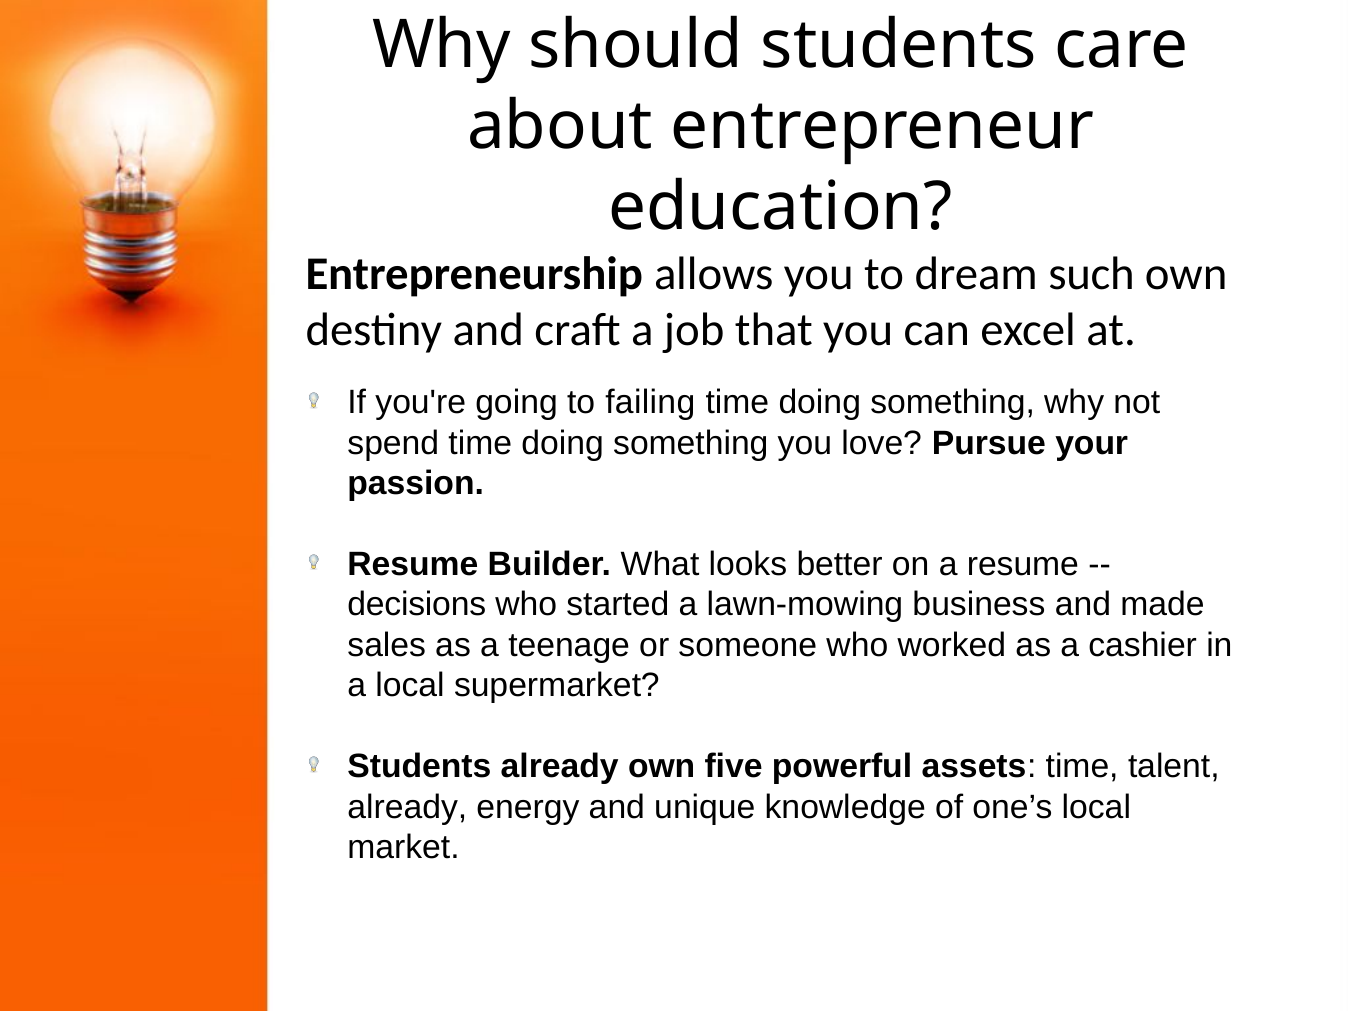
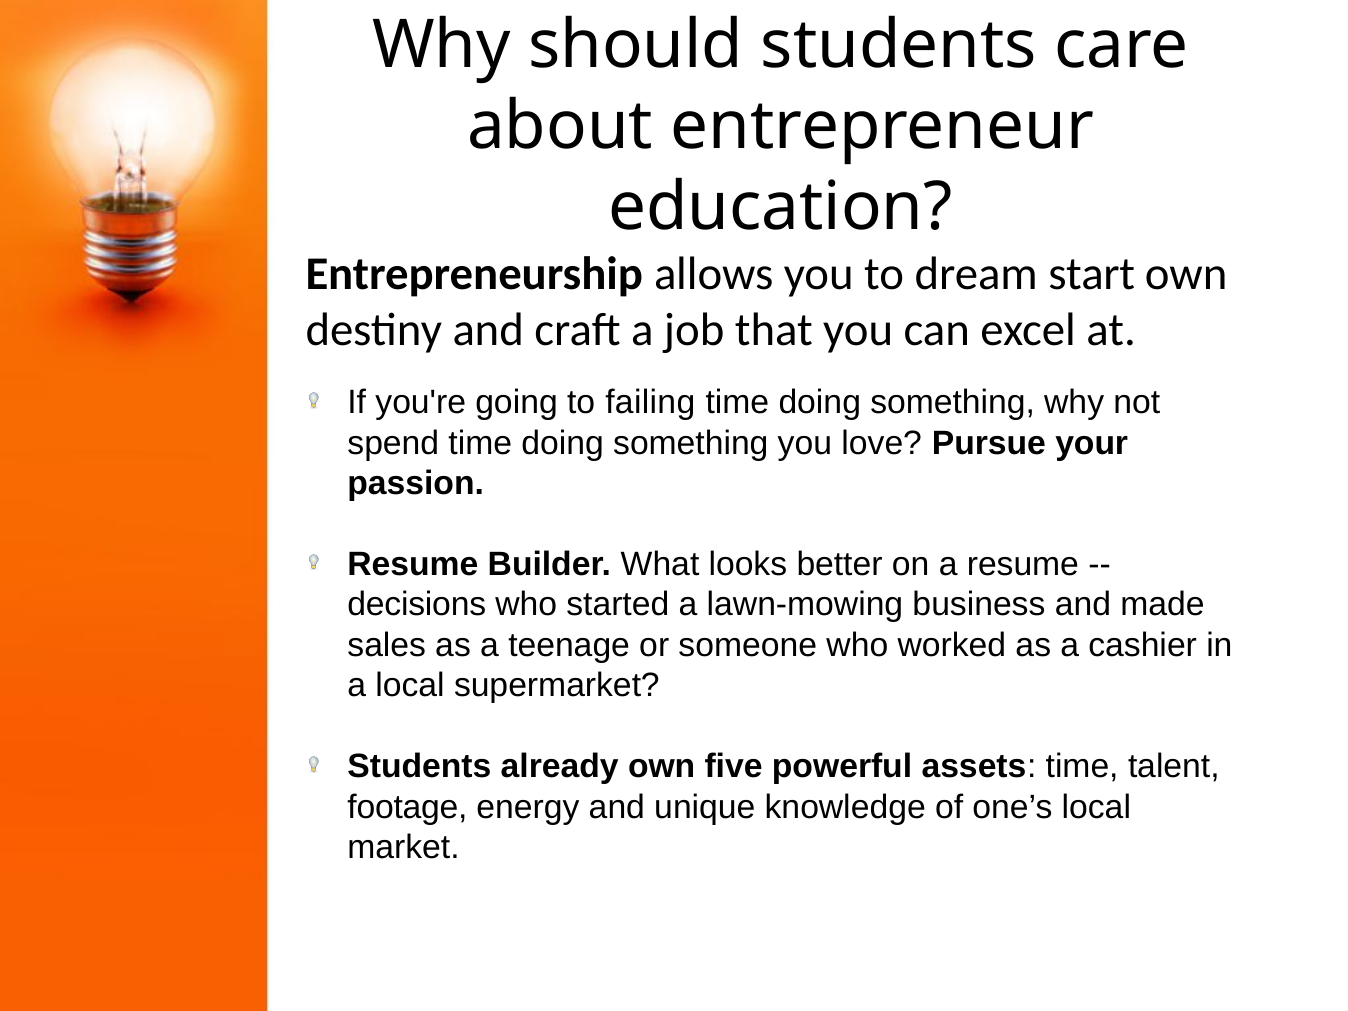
such: such -> start (1092, 274)
already: already -> footage (407, 807)
